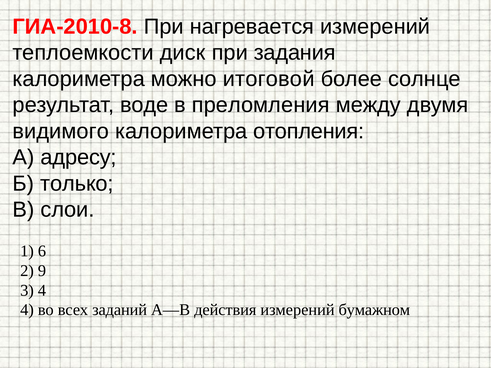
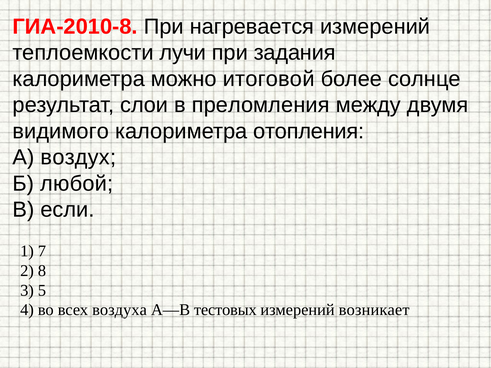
диск: диск -> лучи (183, 53)
воде: воде -> слои (144, 105)
адресу: адресу -> воздух (78, 157)
только: только -> любой (77, 184)
слои: слои -> если (67, 210)
6: 6 -> 7 (42, 251)
9: 9 -> 8 (42, 271)
3 4: 4 -> 5 (42, 290)
заданий: заданий -> воздуха (120, 310)
действия: действия -> тестовых (225, 310)
бумажном: бумажном -> возникает (374, 310)
